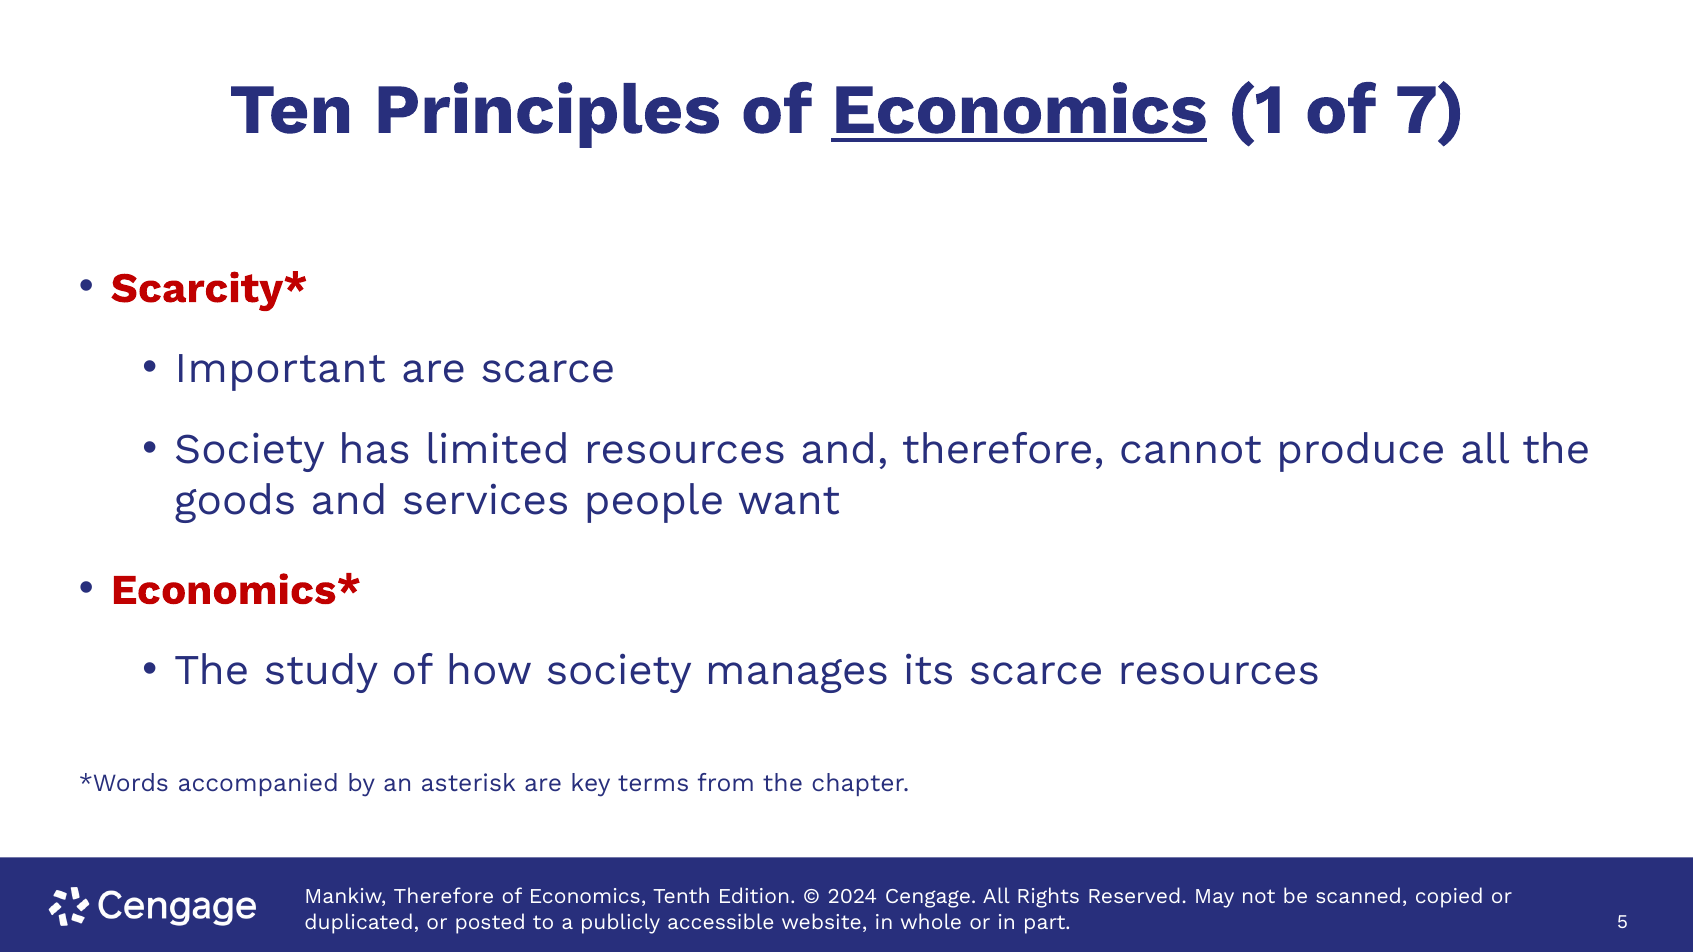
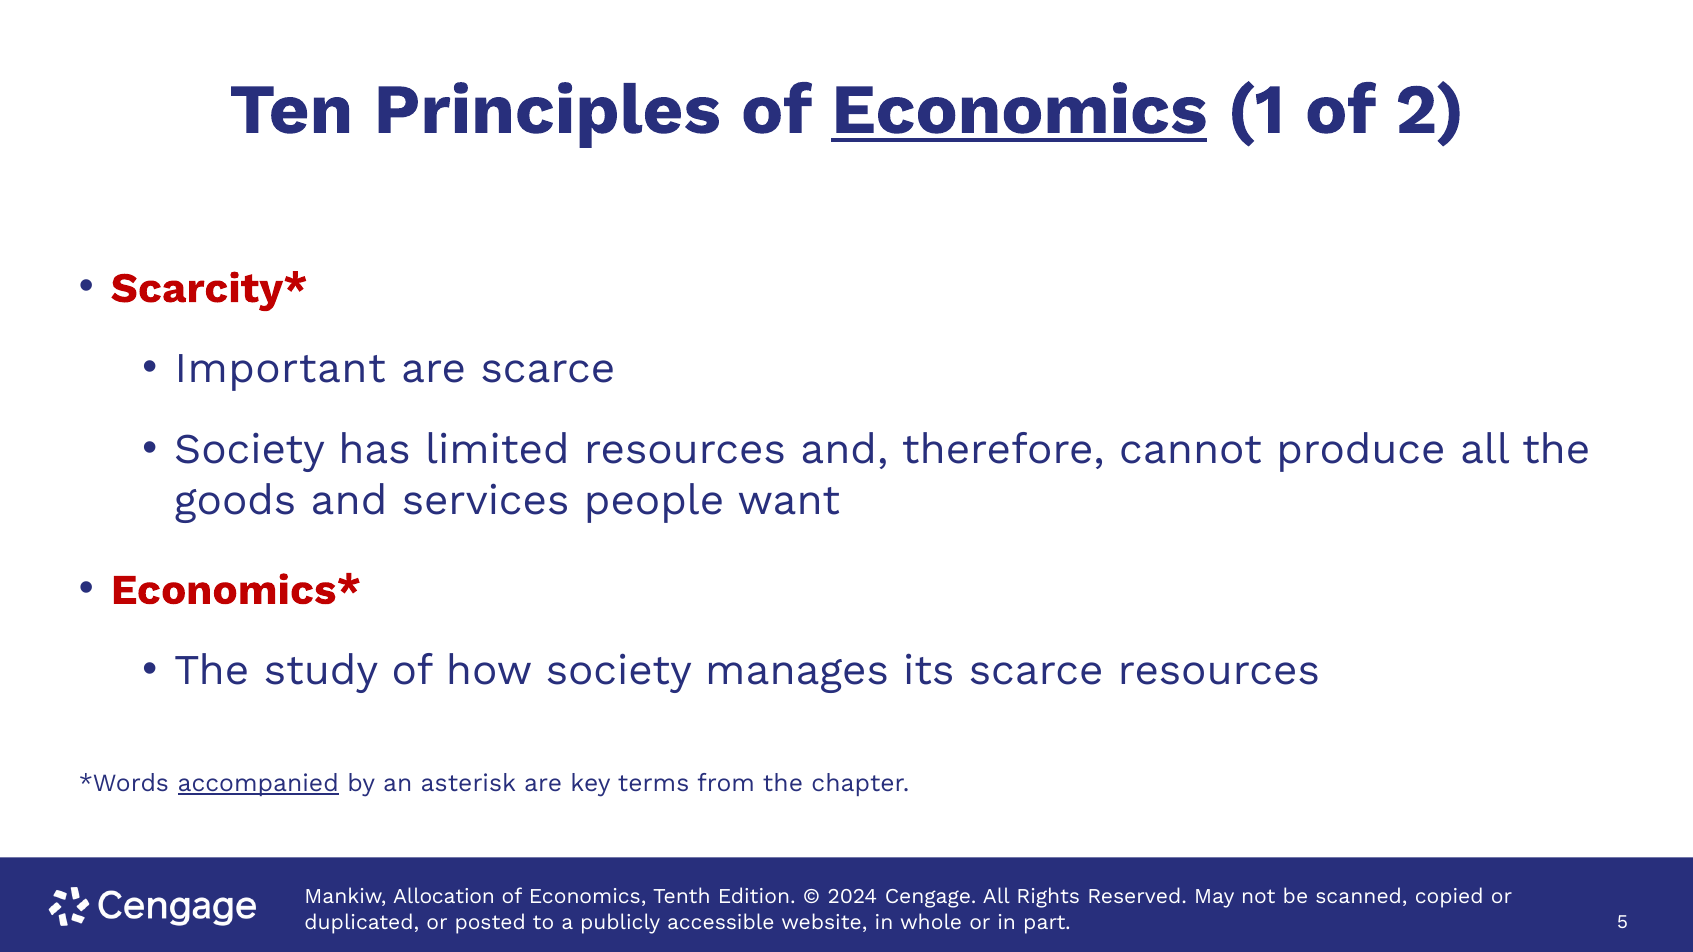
7: 7 -> 2 (1430, 110)
accompanied underline: none -> present (258, 784)
Therefore: Therefore -> Allocation (444, 897)
